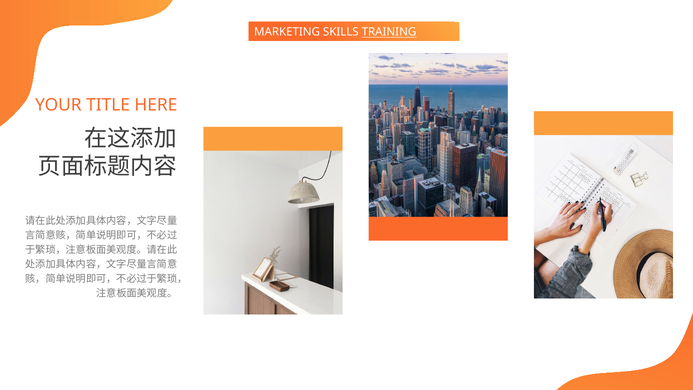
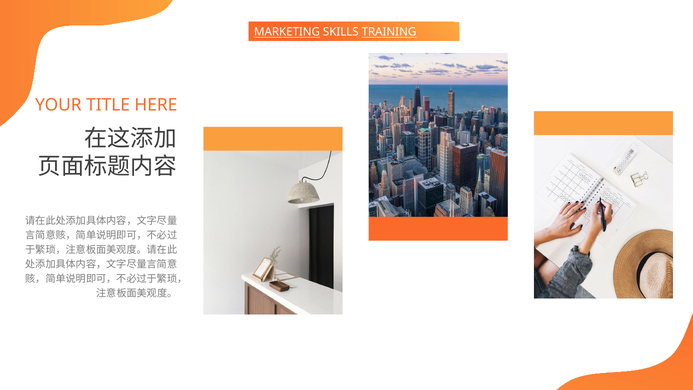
MARKETING underline: none -> present (287, 32)
